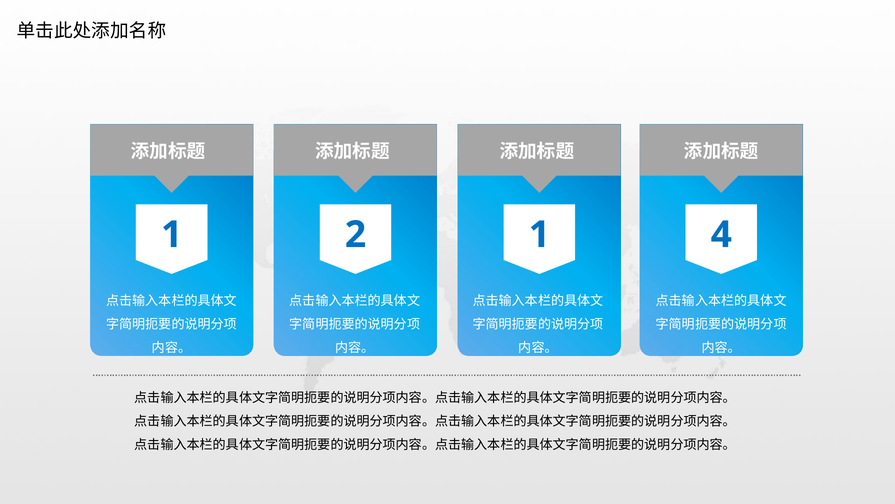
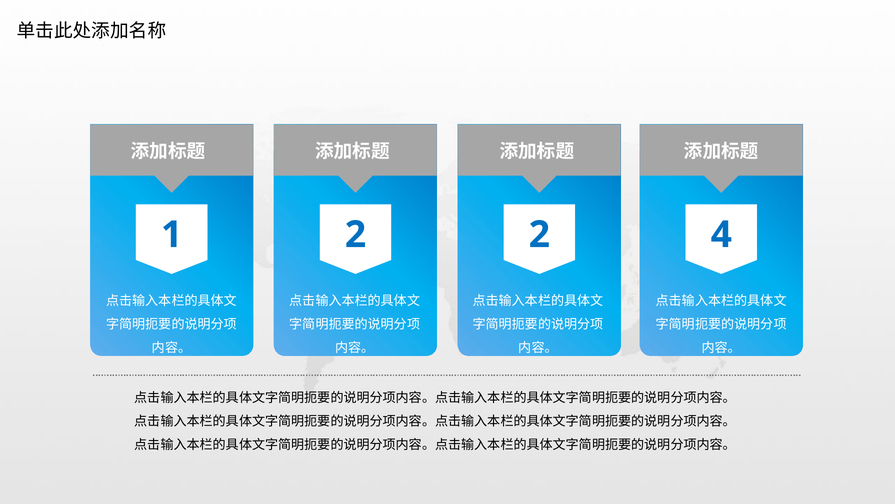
2 1: 1 -> 2 (539, 234)
